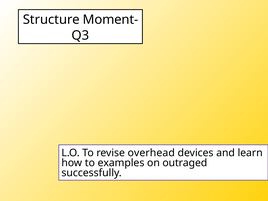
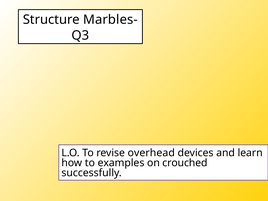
Moment-: Moment- -> Marbles- (110, 20)
outraged: outraged -> crouched (185, 163)
